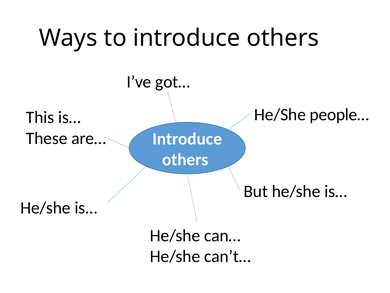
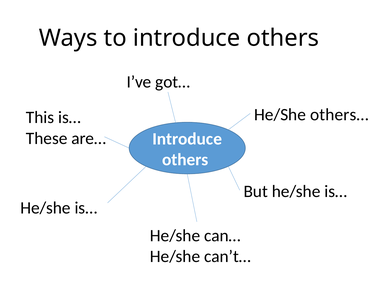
people…: people… -> others… (339, 114)
